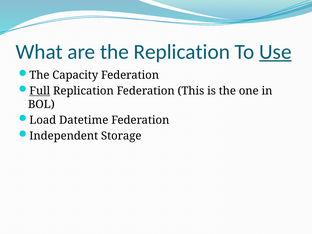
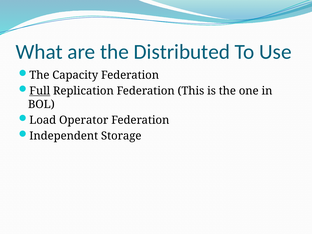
the Replication: Replication -> Distributed (182, 52)
Use underline: present -> none (275, 52)
Datetime: Datetime -> Operator (84, 120)
